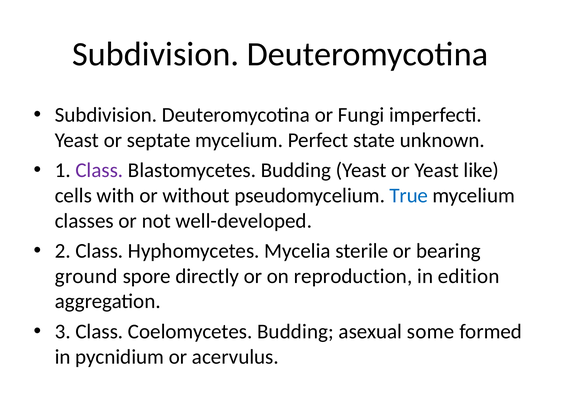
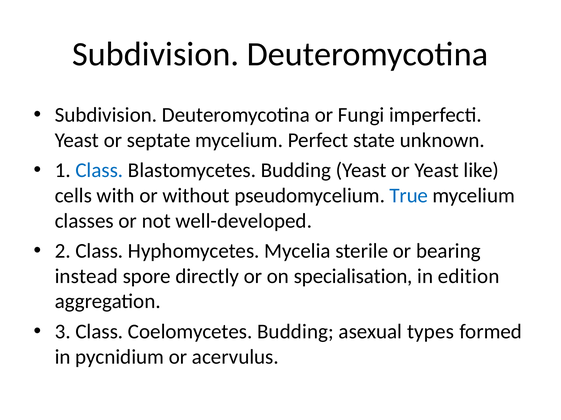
Class colour: purple -> blue (99, 171)
ground: ground -> instead (86, 277)
reproduction: reproduction -> specialisation (353, 277)
some: some -> types (431, 332)
